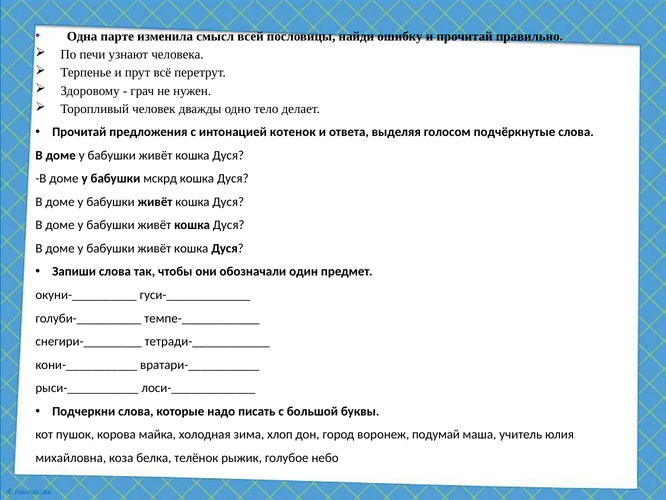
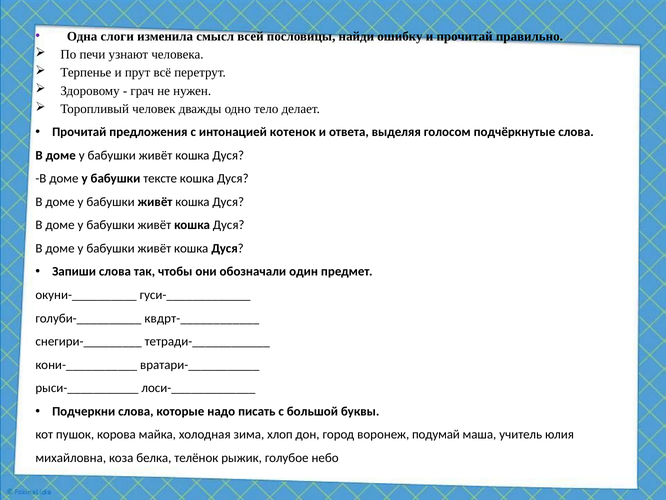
парте: парте -> слоги (117, 36)
мскрд: мскрд -> тексте (160, 178)
темпе-____________: темпе-____________ -> квдрт-____________ (202, 318)
